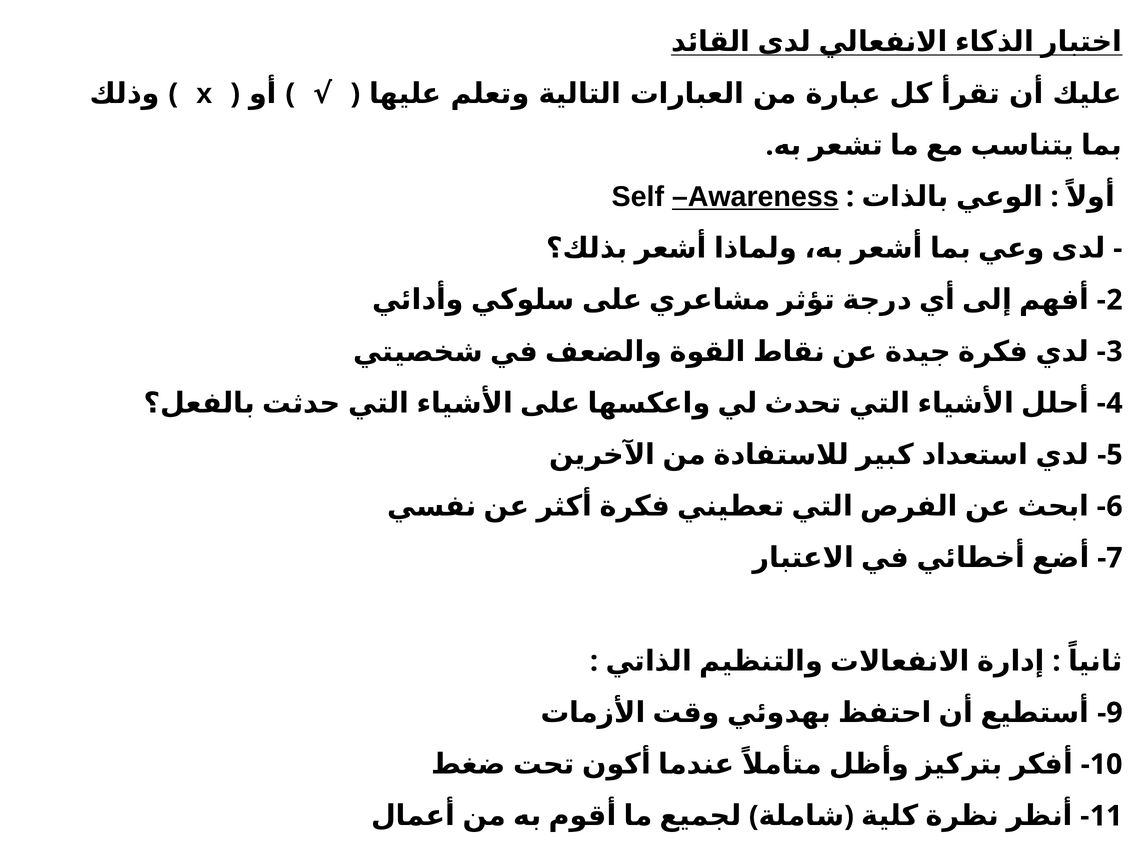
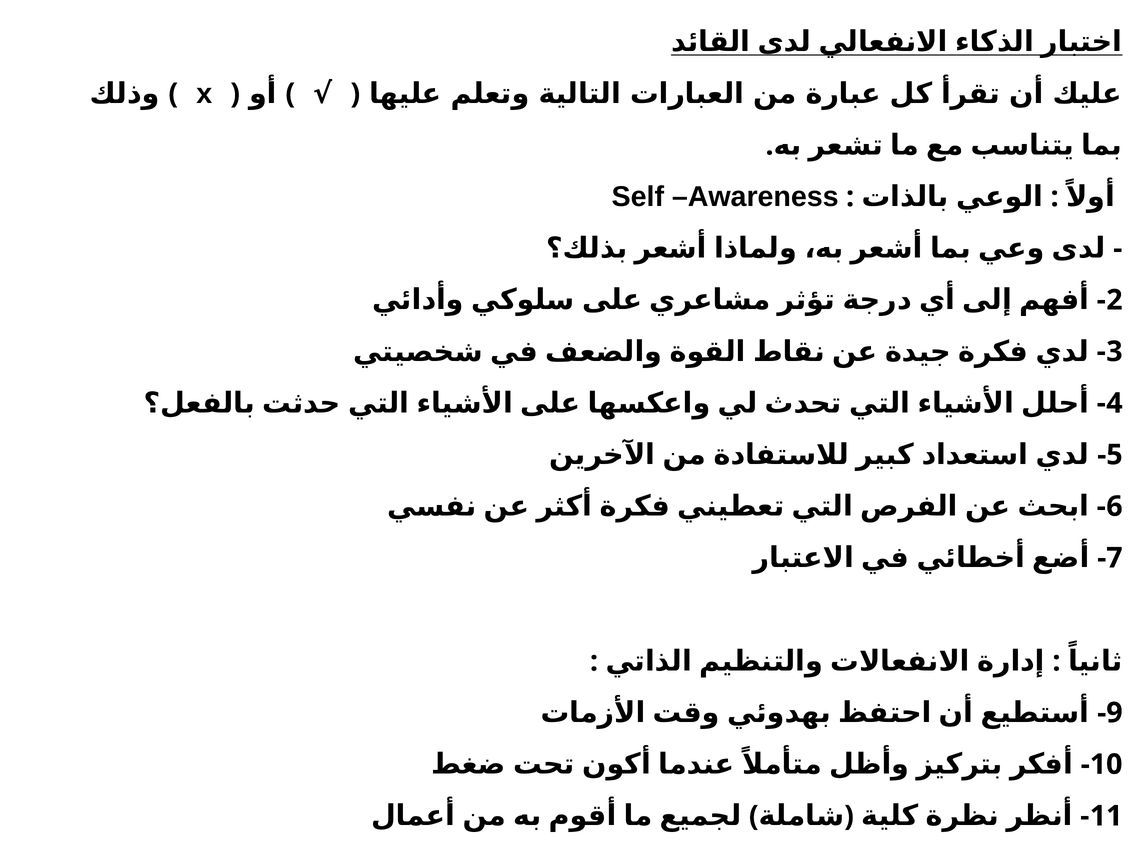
Awareness underline: present -> none (755, 197)
